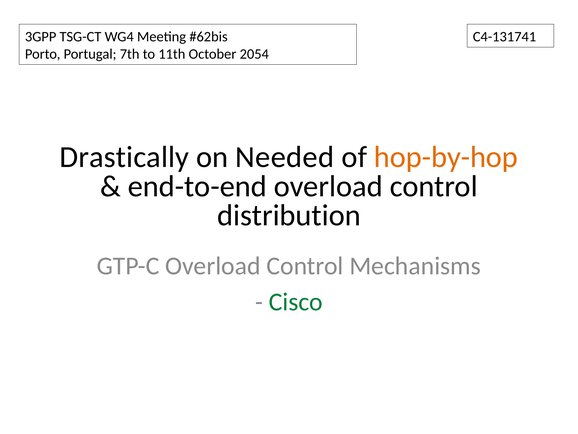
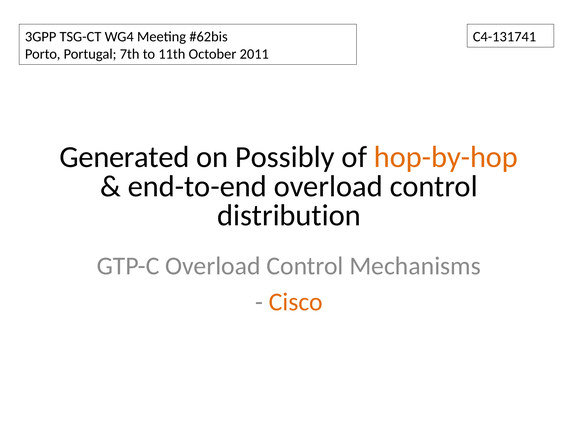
2054: 2054 -> 2011 (254, 54)
Drastically: Drastically -> Generated (125, 157)
Needed: Needed -> Possibly (285, 157)
Cisco colour: green -> orange (296, 302)
